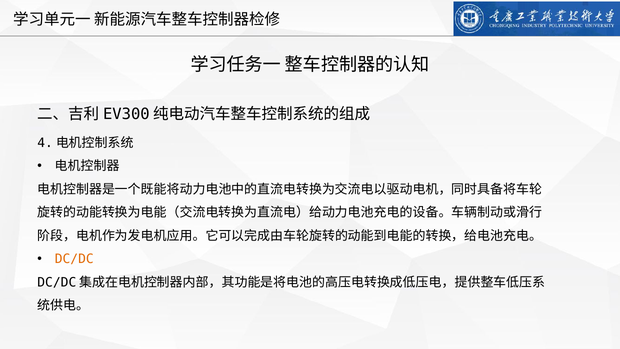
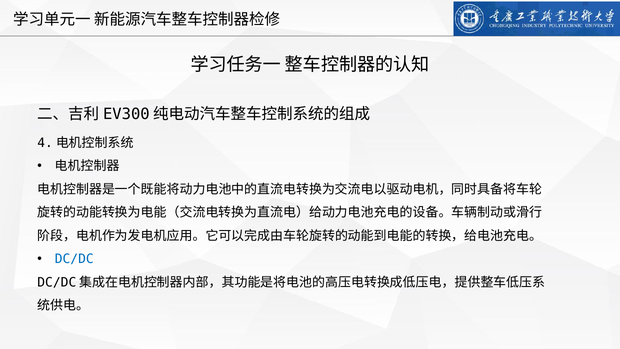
DC/DC colour: orange -> blue (74, 259)
